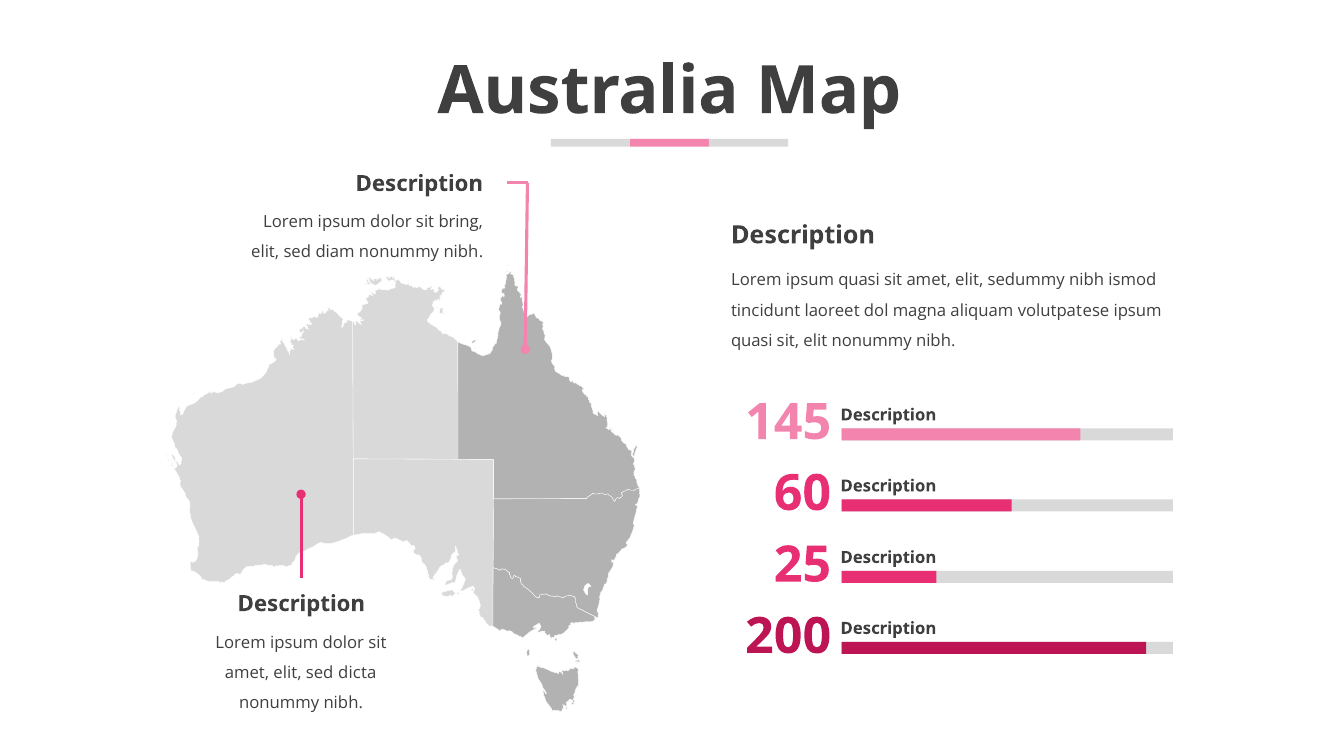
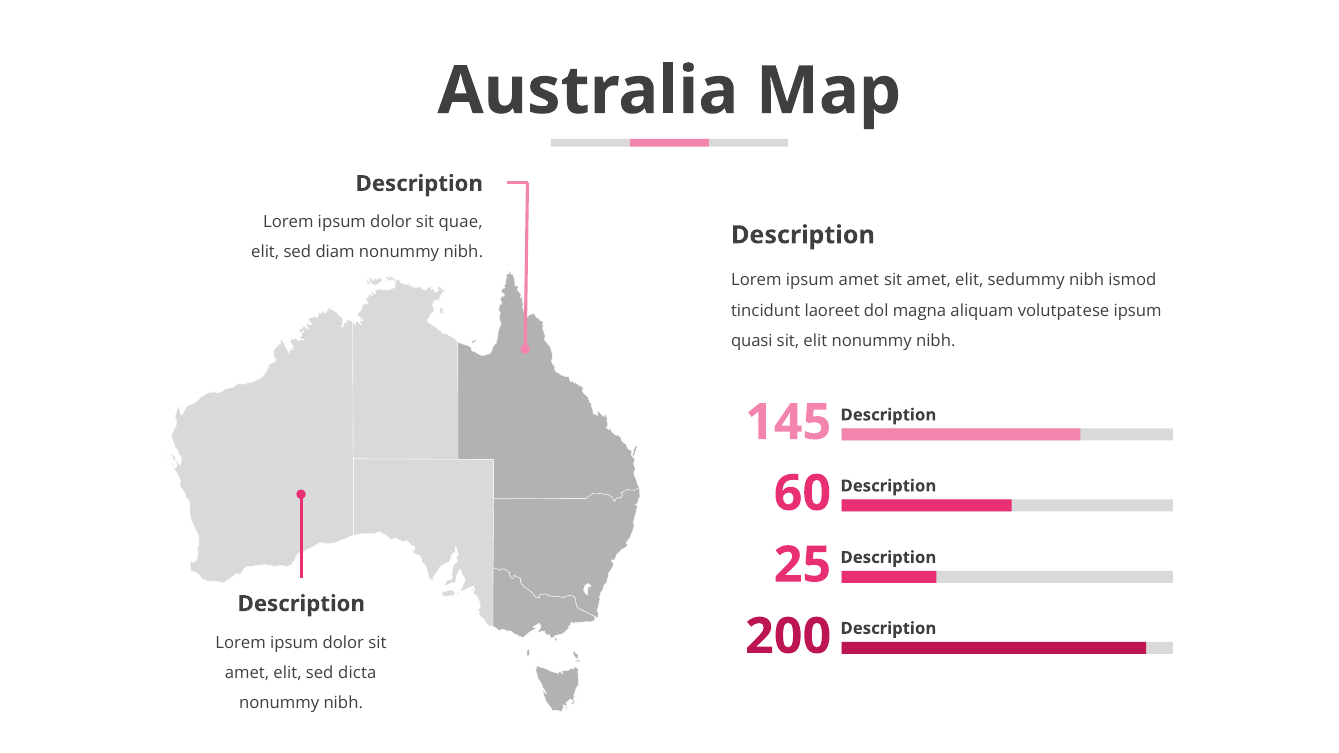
bring: bring -> quae (461, 222)
Lorem ipsum quasi: quasi -> amet (859, 280)
